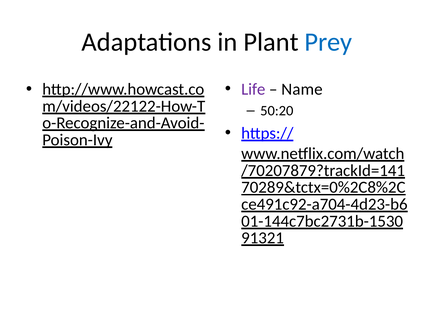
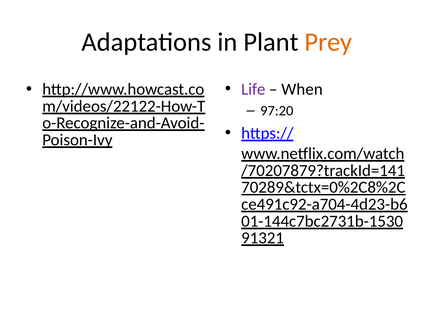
Prey colour: blue -> orange (328, 42)
Name: Name -> When (302, 89)
50:20: 50:20 -> 97:20 (277, 111)
